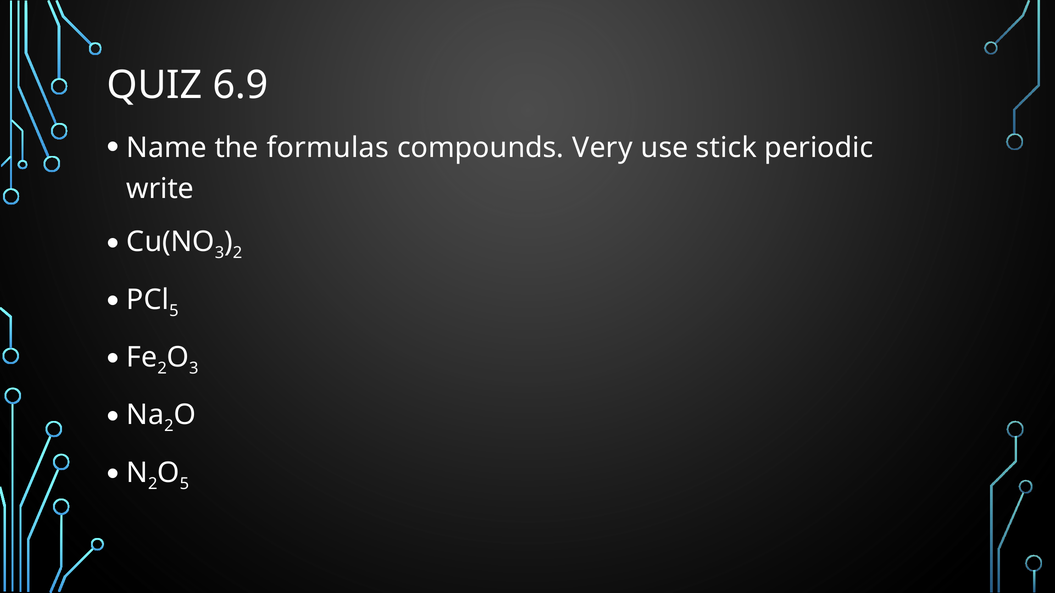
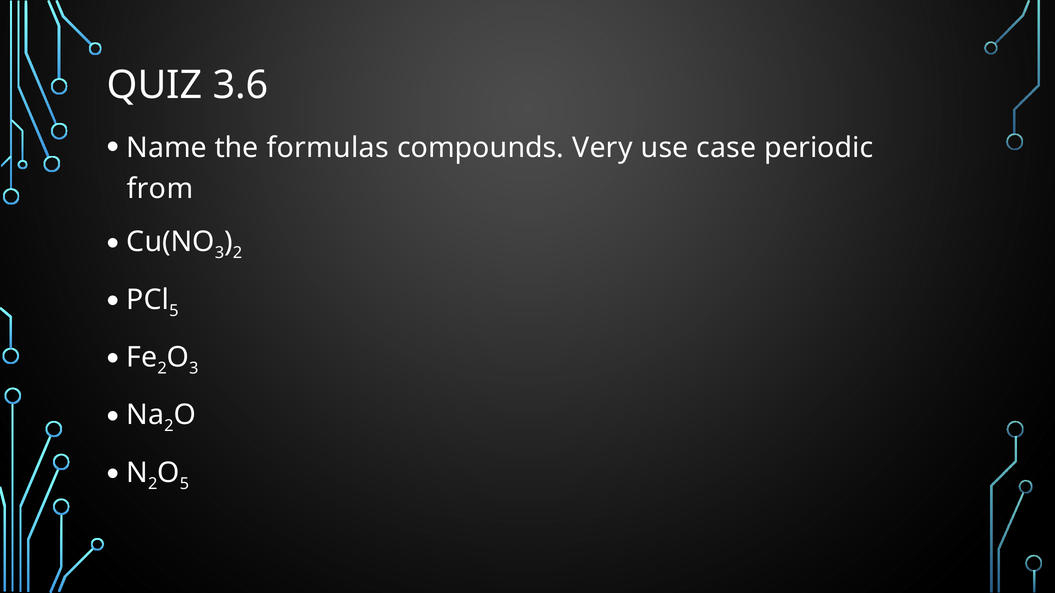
6.9: 6.9 -> 3.6 (241, 85)
stick: stick -> case (726, 148)
write: write -> from (160, 189)
